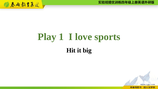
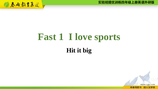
Play: Play -> Fast (47, 37)
